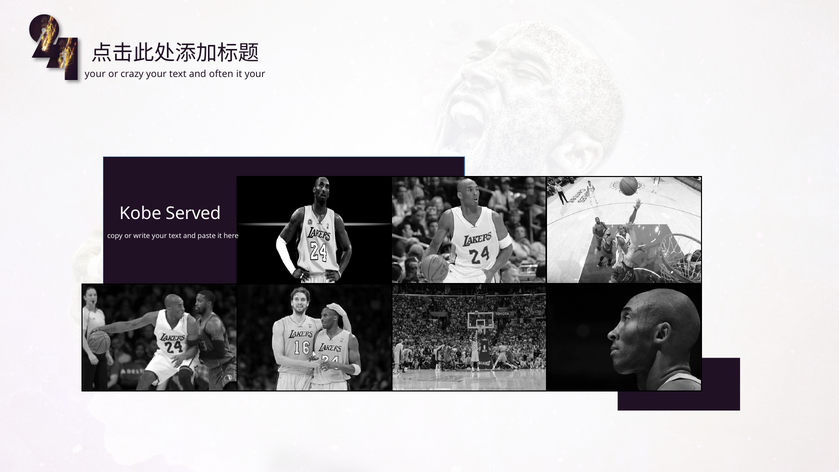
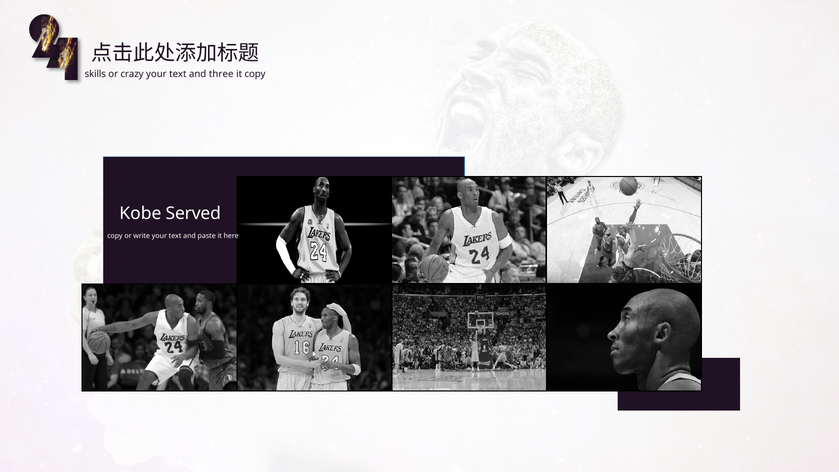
your: your -> skills (95, 74)
often: often -> three (221, 74)
it your: your -> copy (255, 74)
